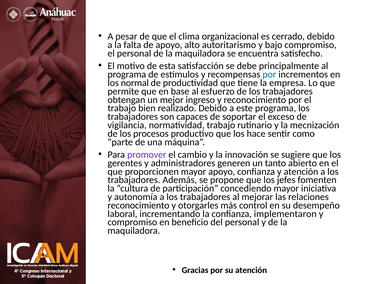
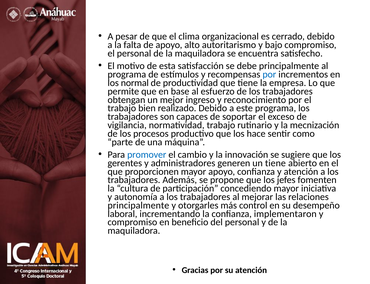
promover colour: purple -> blue (147, 155)
un tanto: tanto -> tiene (275, 163)
reconocimiento: reconocimiento -> principalmente (138, 205)
